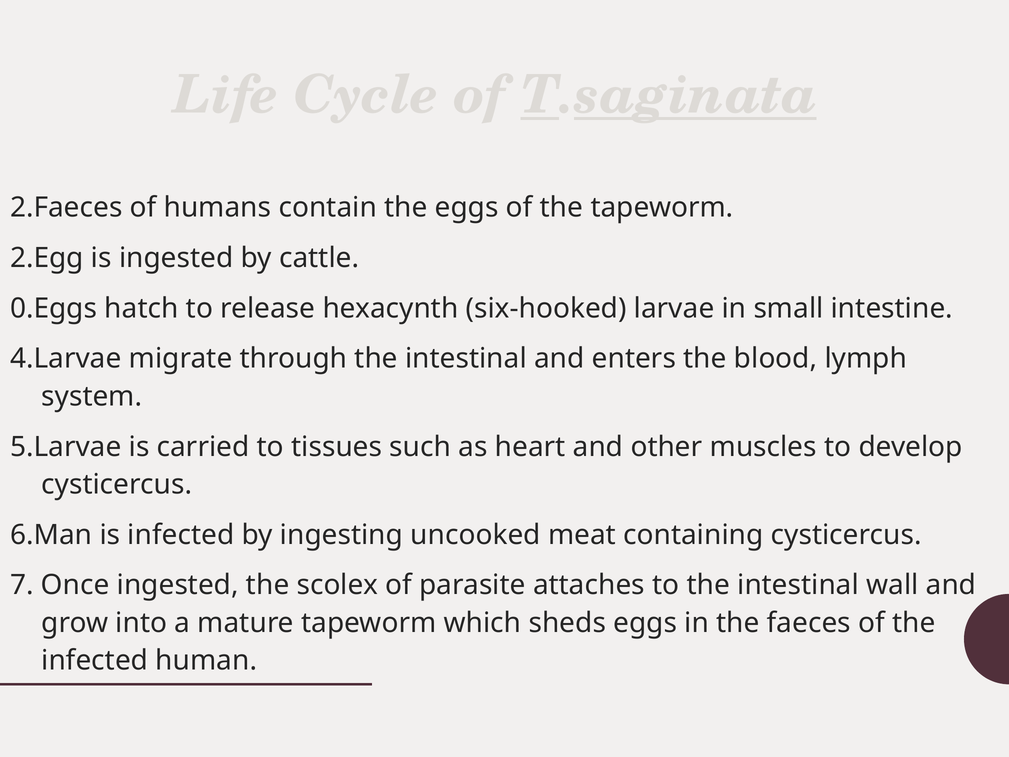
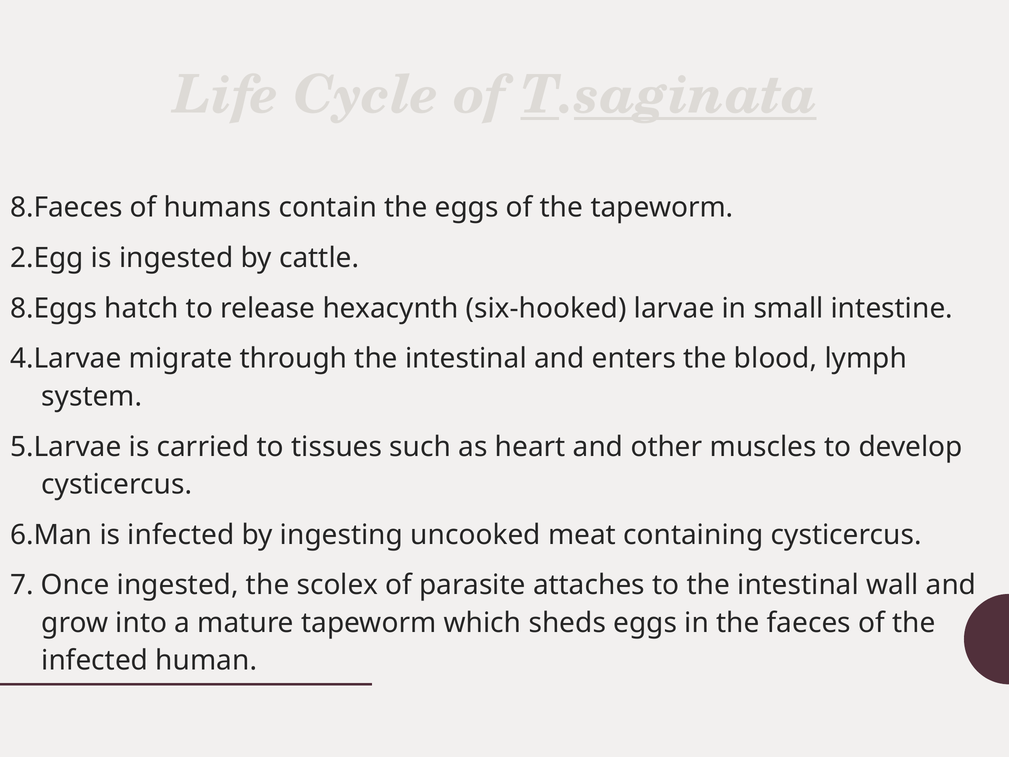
2.Faeces: 2.Faeces -> 8.Faeces (66, 208)
0.Eggs: 0.Eggs -> 8.Eggs (54, 308)
